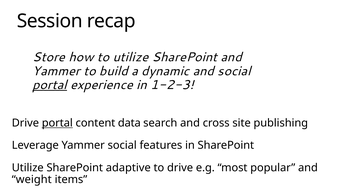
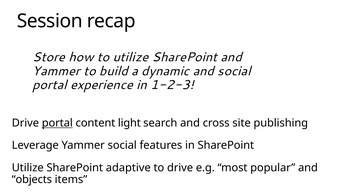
portal underline: present -> none (50, 85)
data: data -> light (129, 123)
weight: weight -> objects (32, 179)
